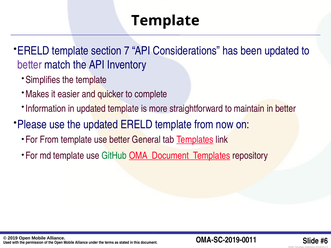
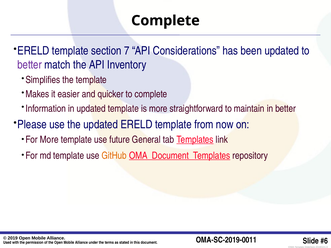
Template: Template -> Complete (165, 21)
For From: From -> More (49, 140)
use better: better -> future (120, 140)
GitHub colour: green -> orange (114, 156)
